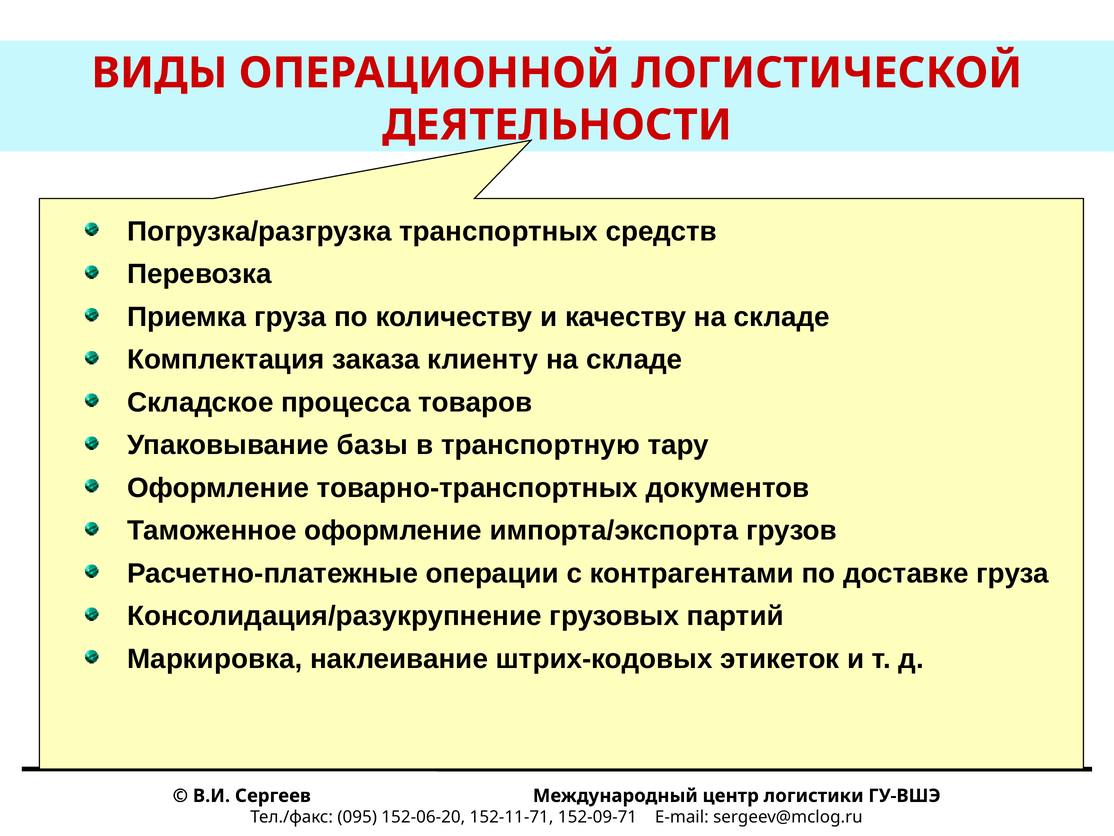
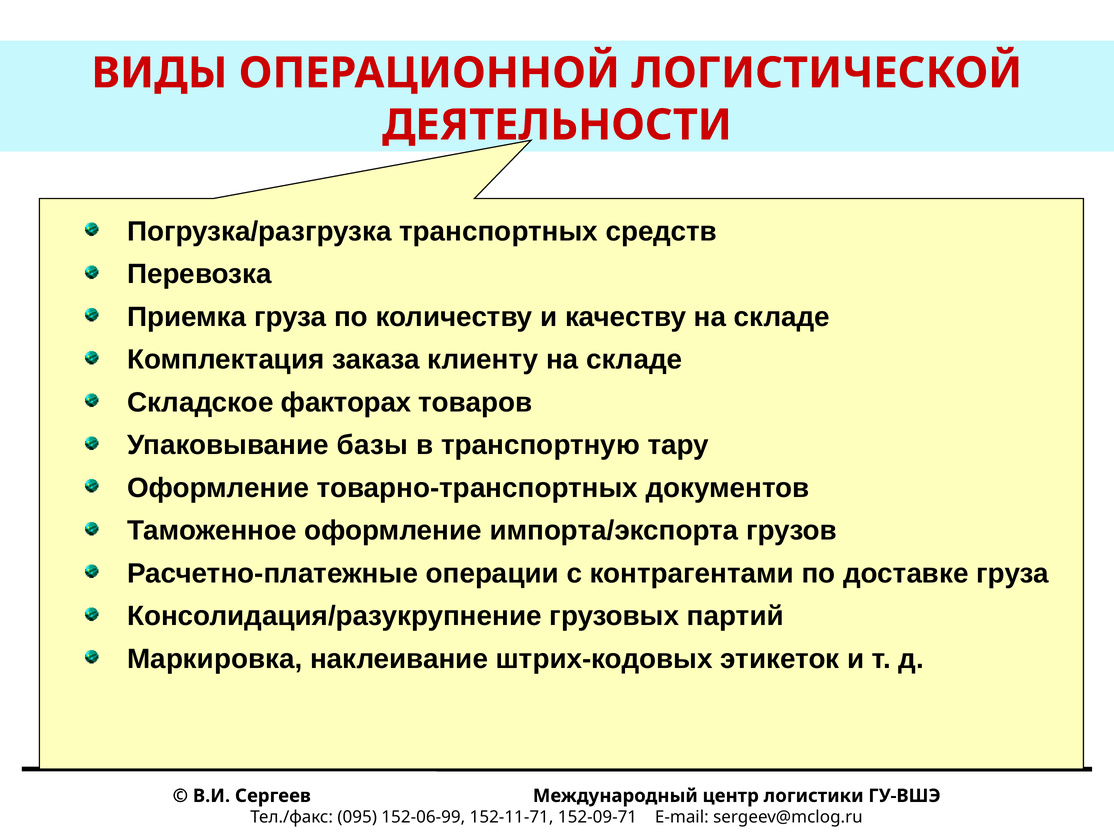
процесса: процесса -> факторах (346, 402)
152-06-20: 152-06-20 -> 152-06-99 (423, 817)
